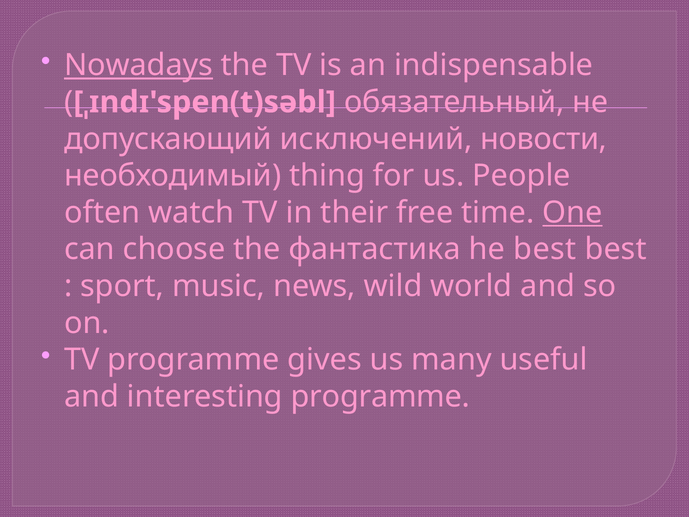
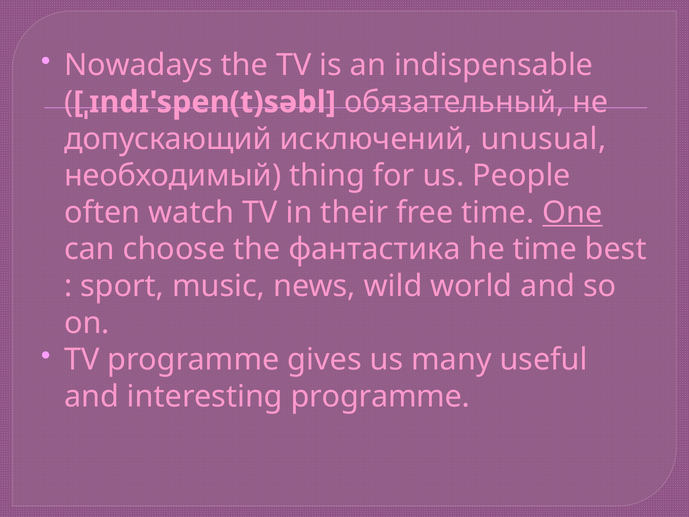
Nowadays underline: present -> none (138, 65)
новости: новости -> unusual (543, 139)
he best: best -> time (545, 249)
